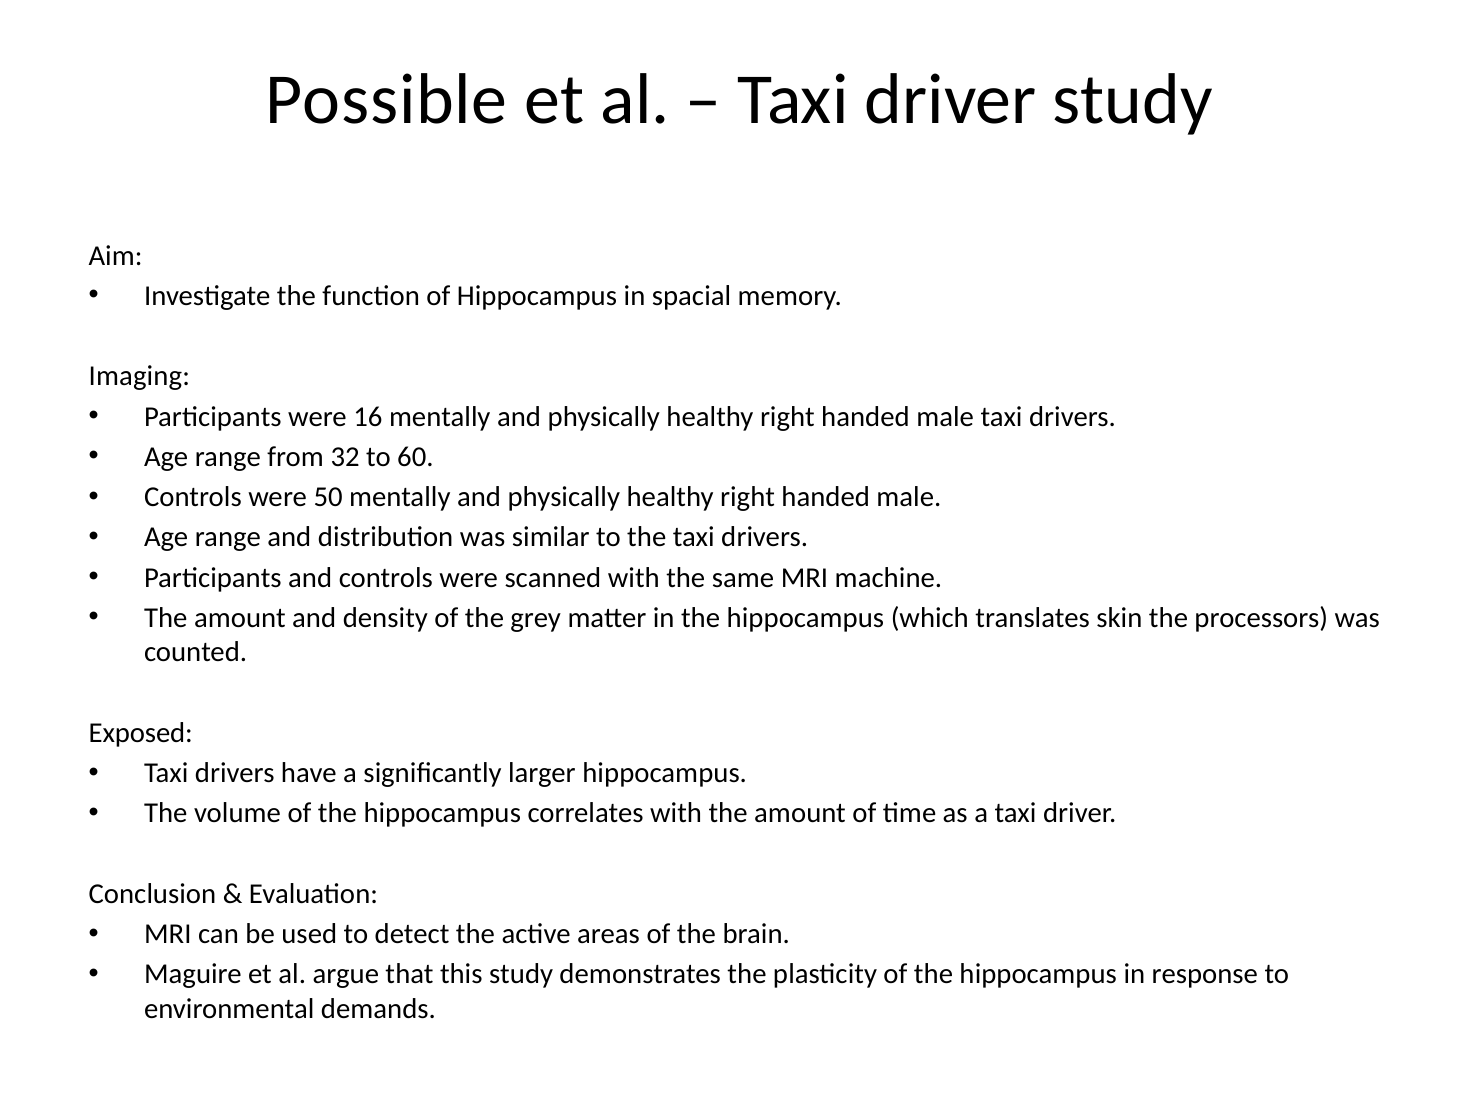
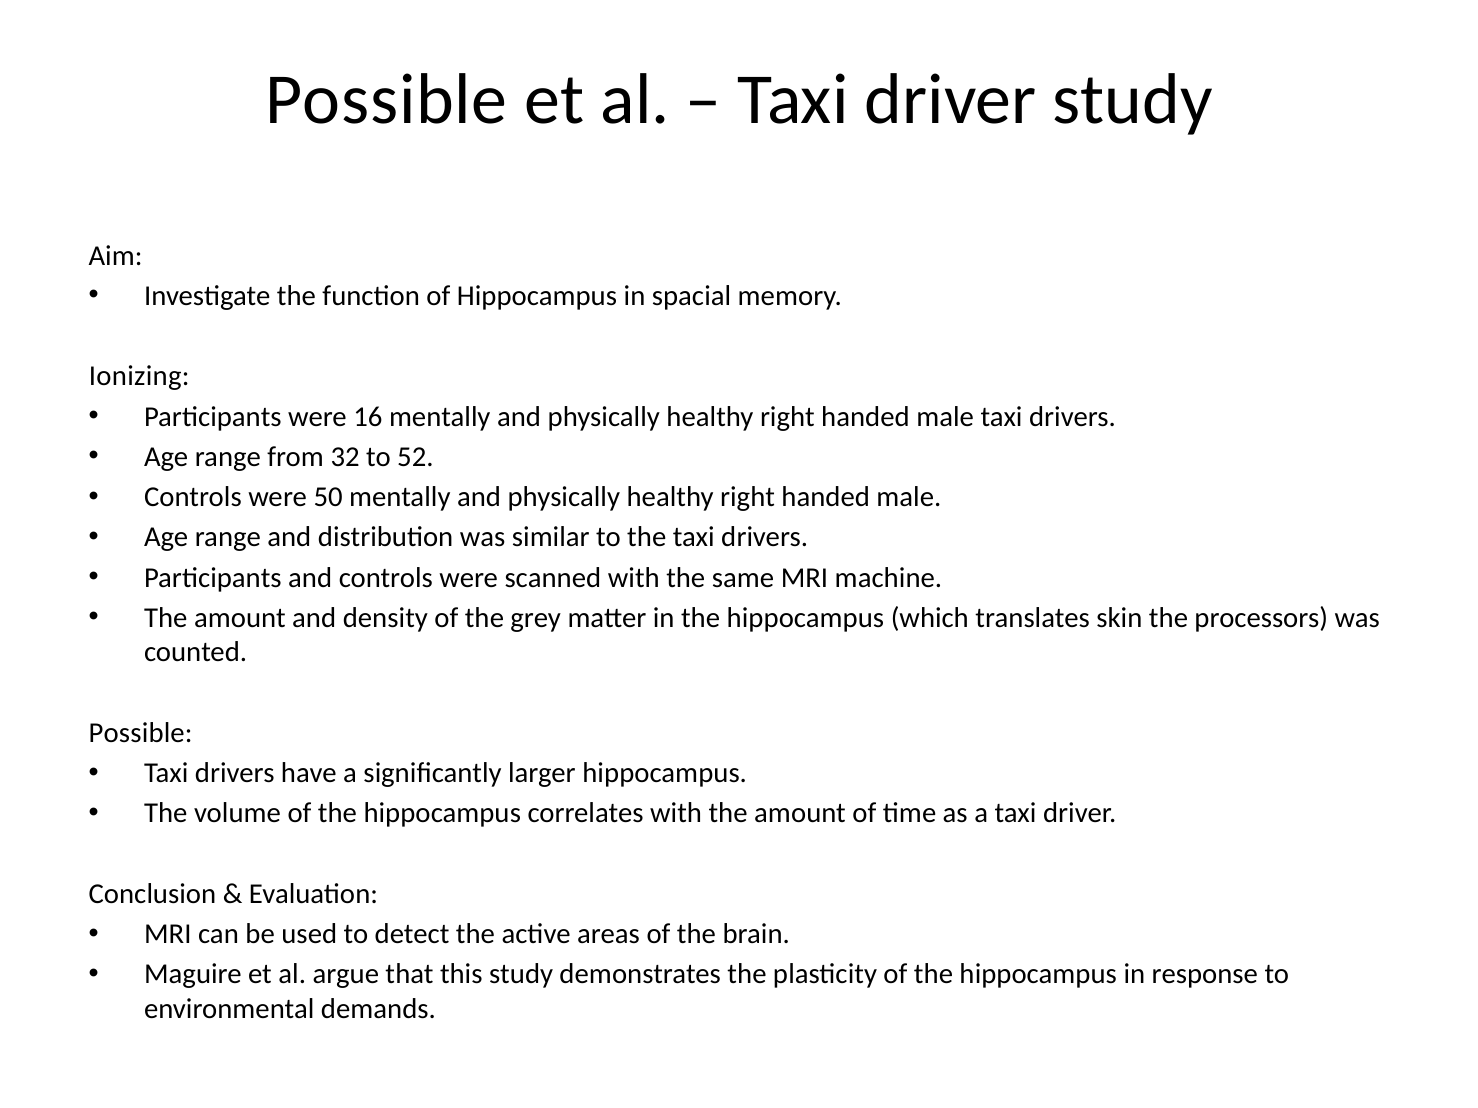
Imaging: Imaging -> Ionizing (139, 377)
60: 60 -> 52 (415, 457)
Exposed: Exposed -> Possible (141, 733)
